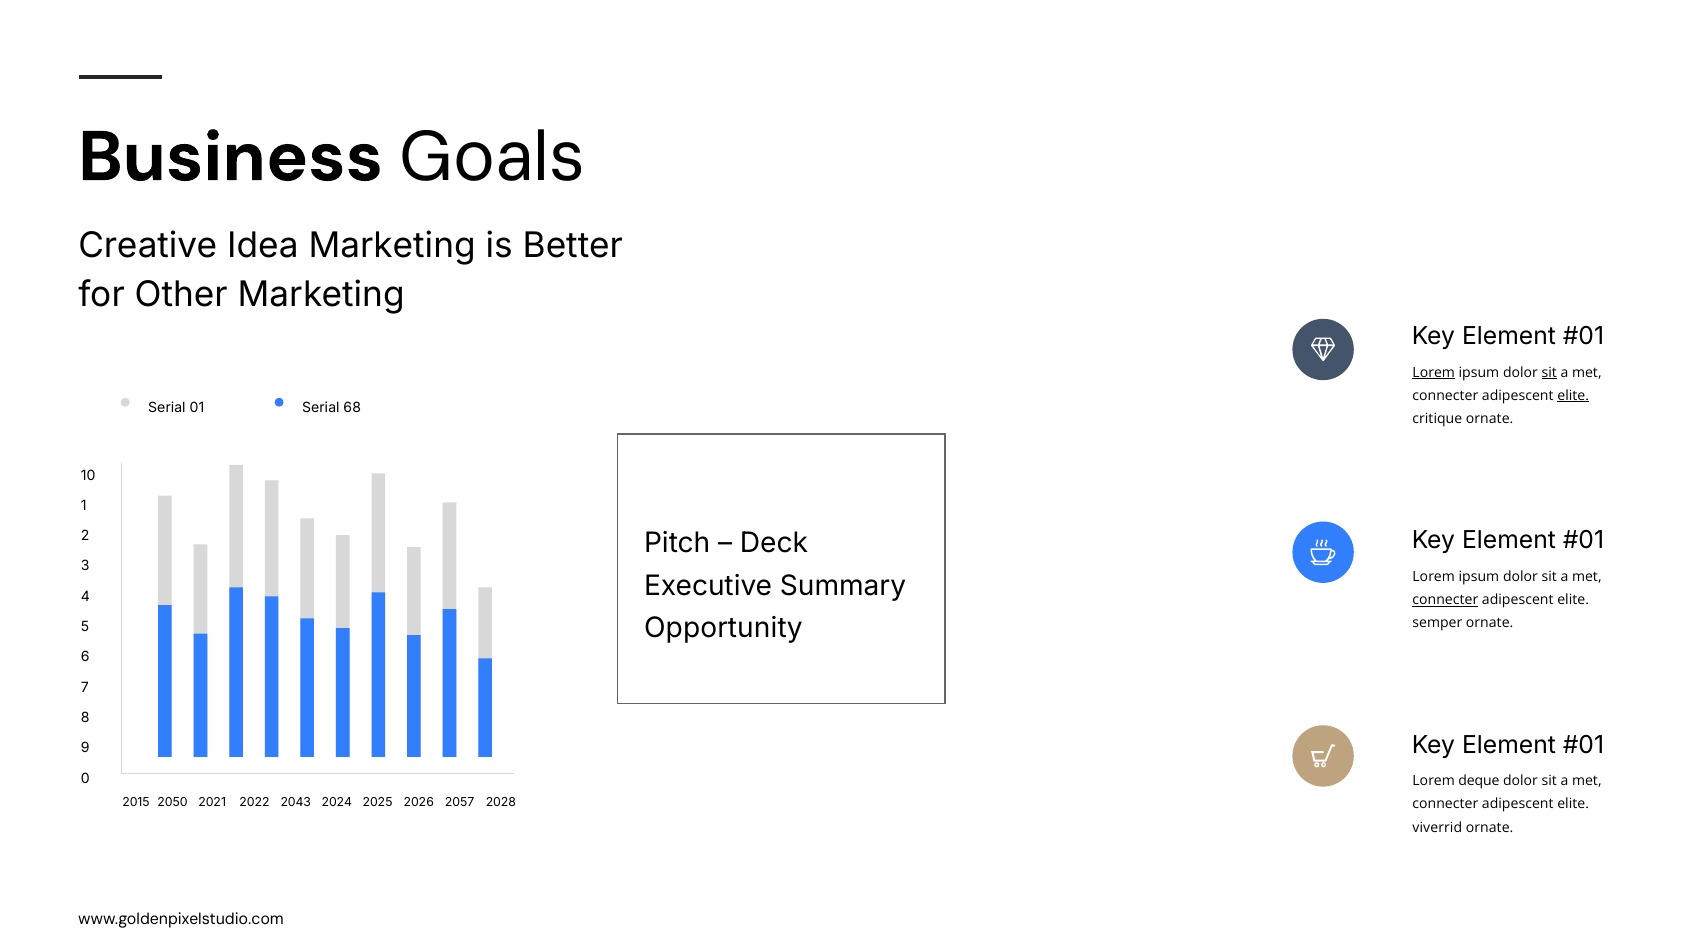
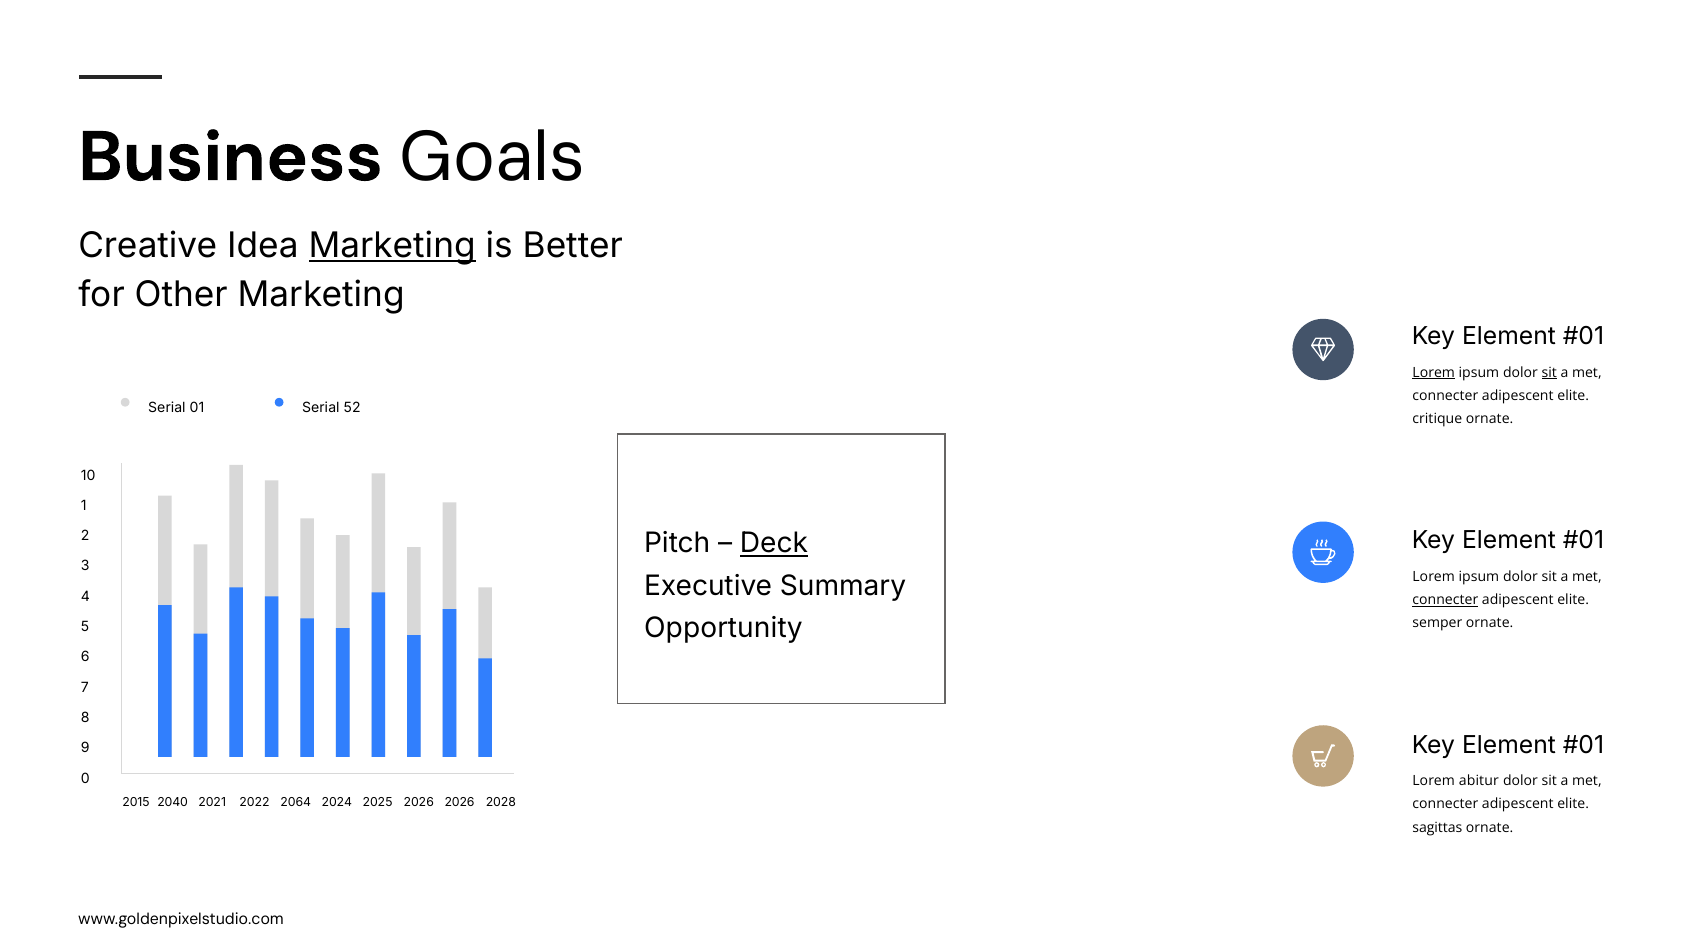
Marketing underline: none -> present (392, 246)
elite underline: present -> none (1573, 396)
68: 68 -> 52 (352, 407)
Deck underline: none -> present (774, 544)
deque: deque -> abitur (1479, 781)
2050: 2050 -> 2040 (173, 802)
2043: 2043 -> 2064 (296, 802)
2026 2057: 2057 -> 2026 (460, 802)
viverrid: viverrid -> sagittas (1437, 827)
